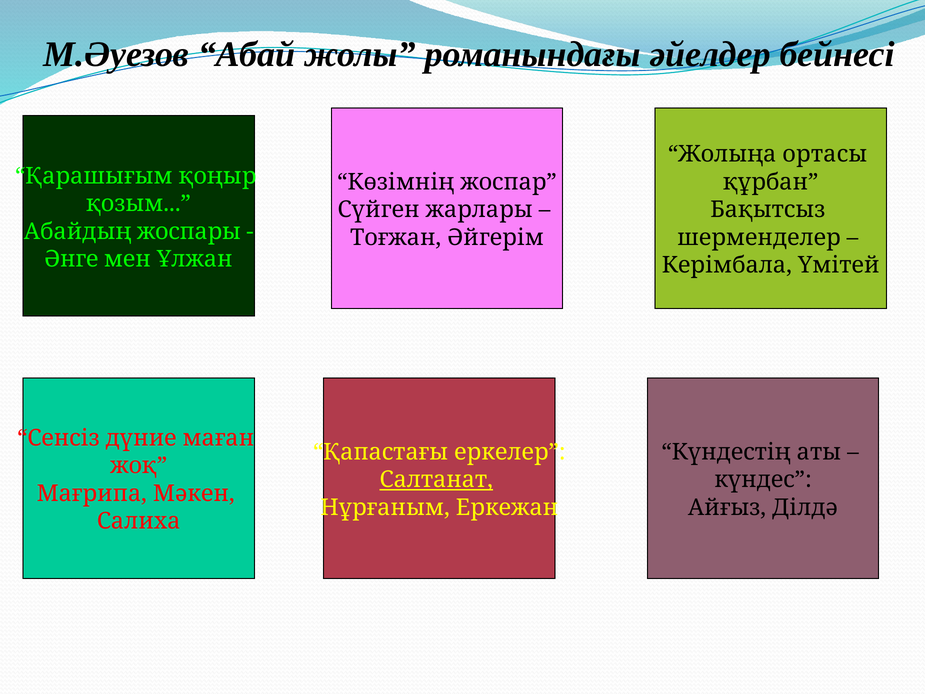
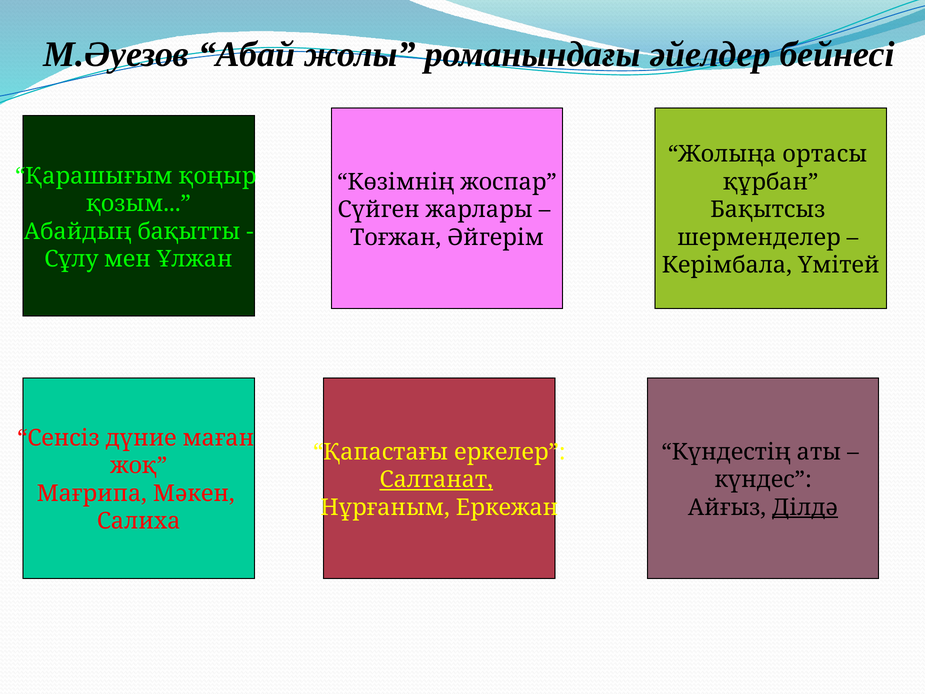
жоспары: жоспары -> бақытты (189, 231)
Әнге: Әнге -> Сұлу (71, 259)
Ділдә underline: none -> present (805, 507)
